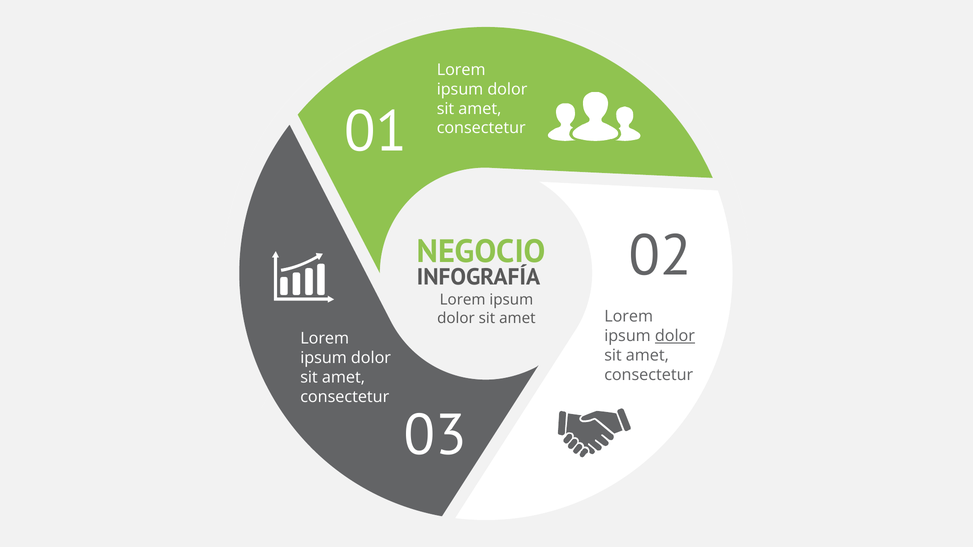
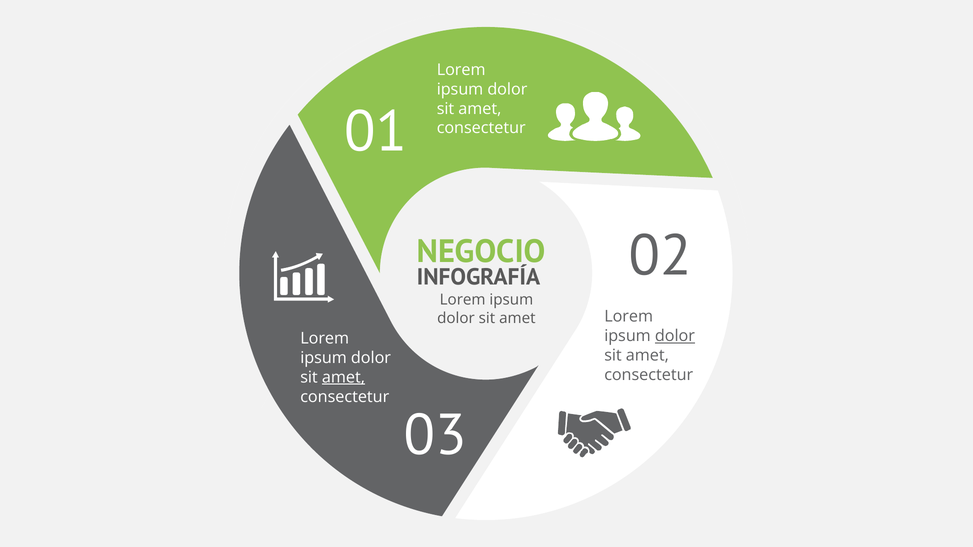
amet underline: none -> present (343, 377)
